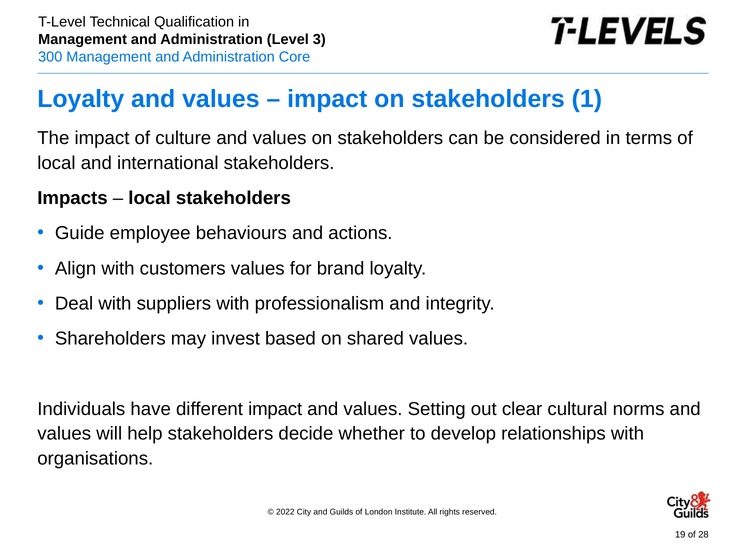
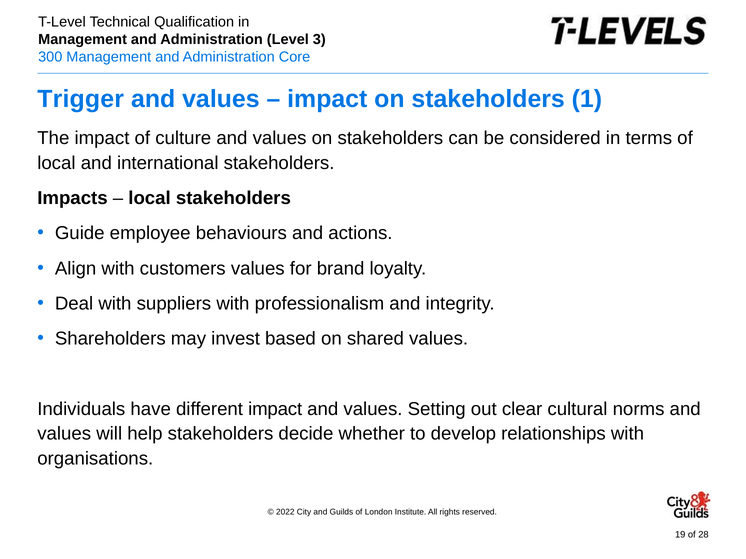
Loyalty: Loyalty -> Trigger (81, 99)
